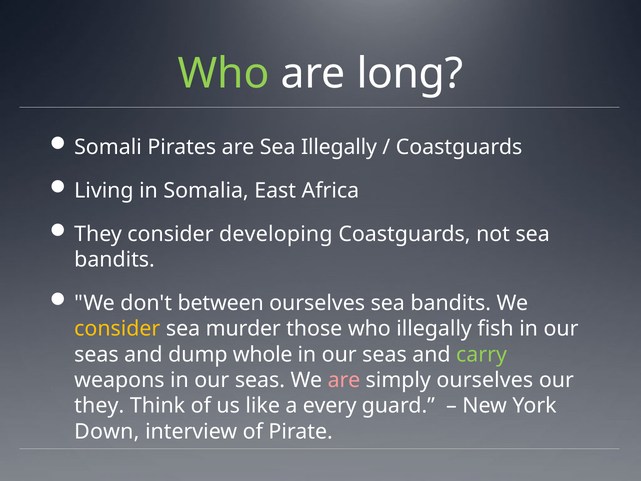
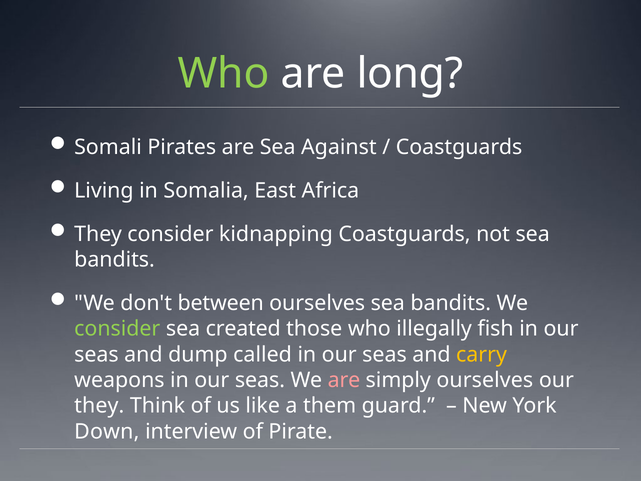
Sea Illegally: Illegally -> Against (339, 147)
developing: developing -> kidnapping (276, 234)
consider colour: yellow -> light green (117, 329)
murder: murder -> created (243, 329)
whole: whole -> called (263, 354)
carry colour: light green -> yellow (482, 354)
every: every -> them (330, 406)
